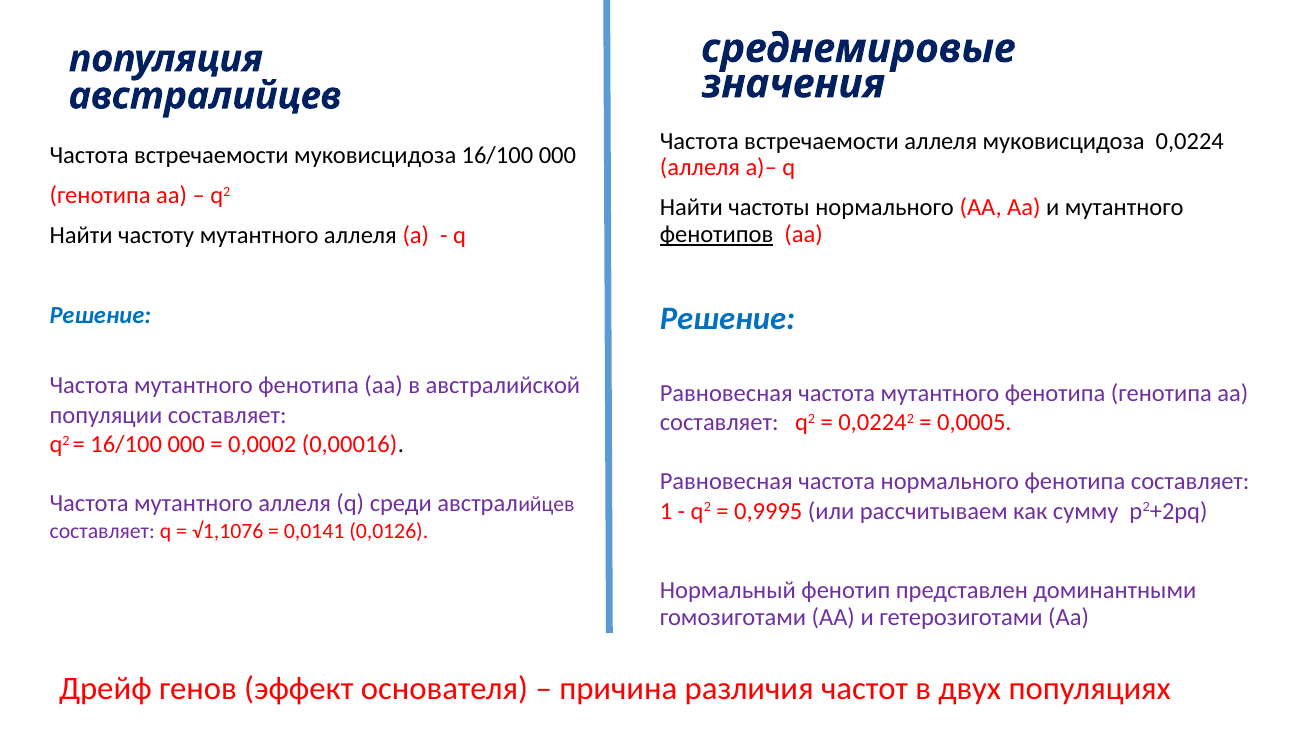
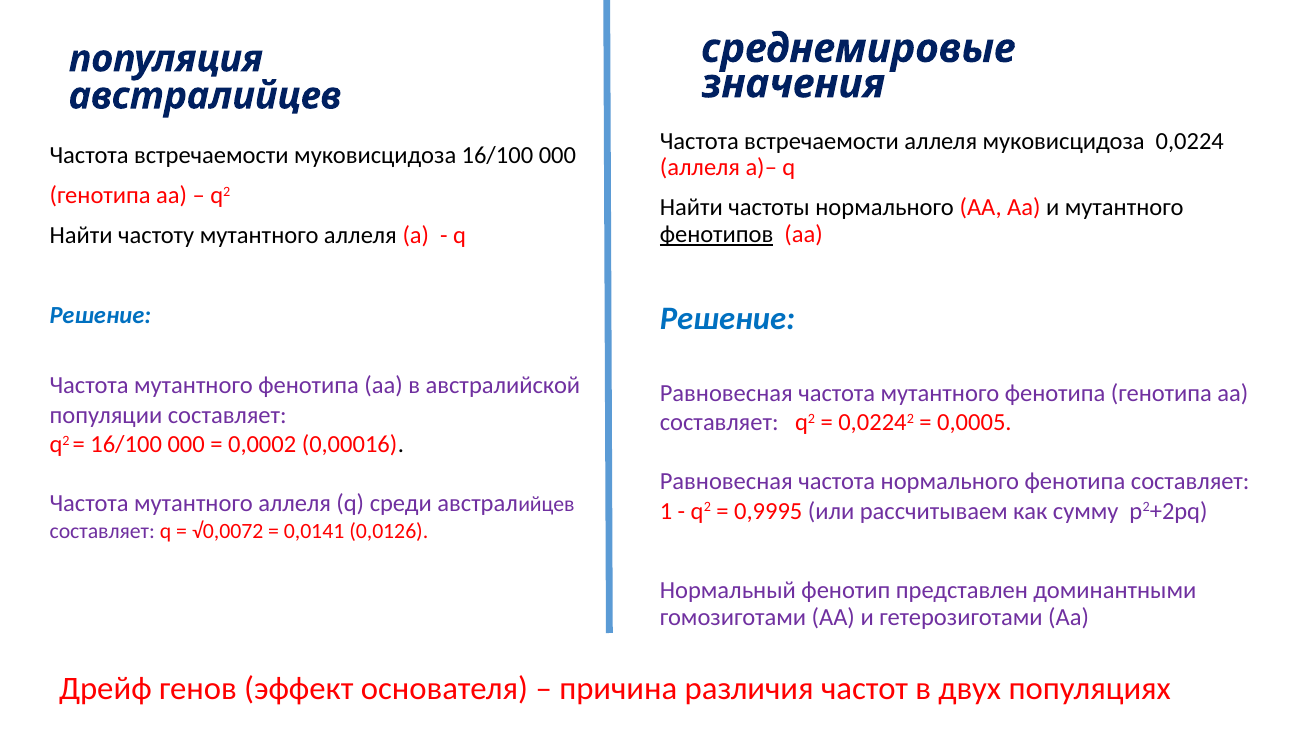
√1,1076: √1,1076 -> √0,0072 (228, 531)
